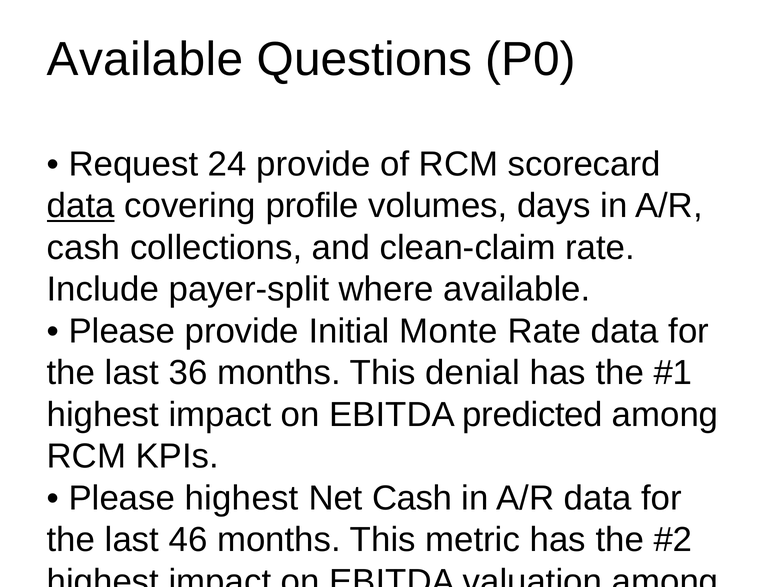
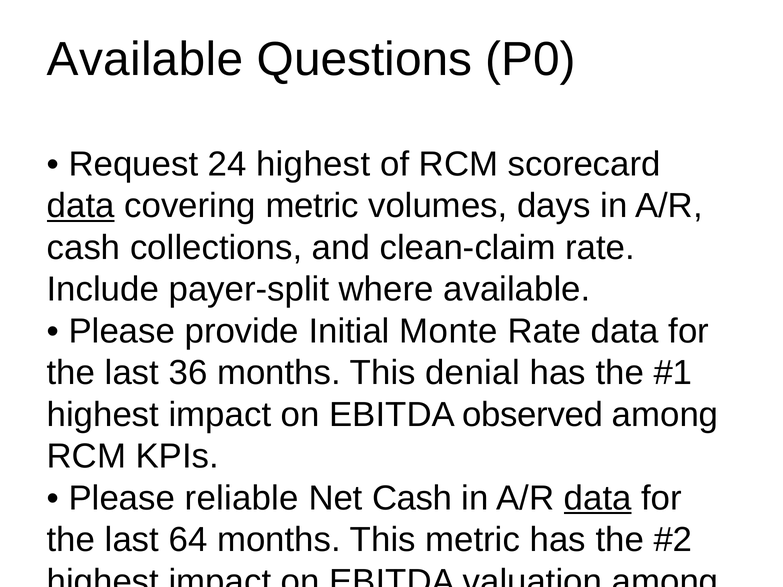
24 provide: provide -> highest (313, 164)
covering profile: profile -> metric (312, 206)
predicted: predicted -> observed (533, 415)
Please highest: highest -> reliable (242, 498)
data underline: none -> present (598, 498)
46: 46 -> 64 (188, 540)
